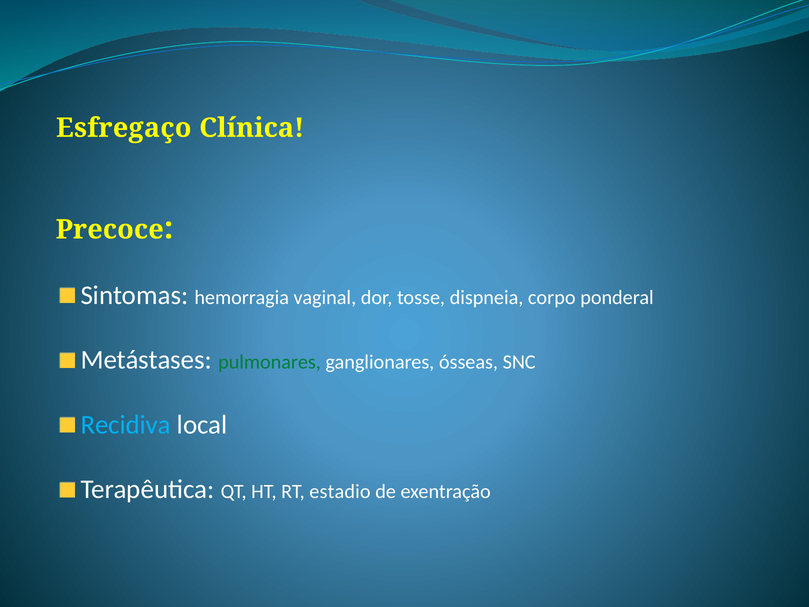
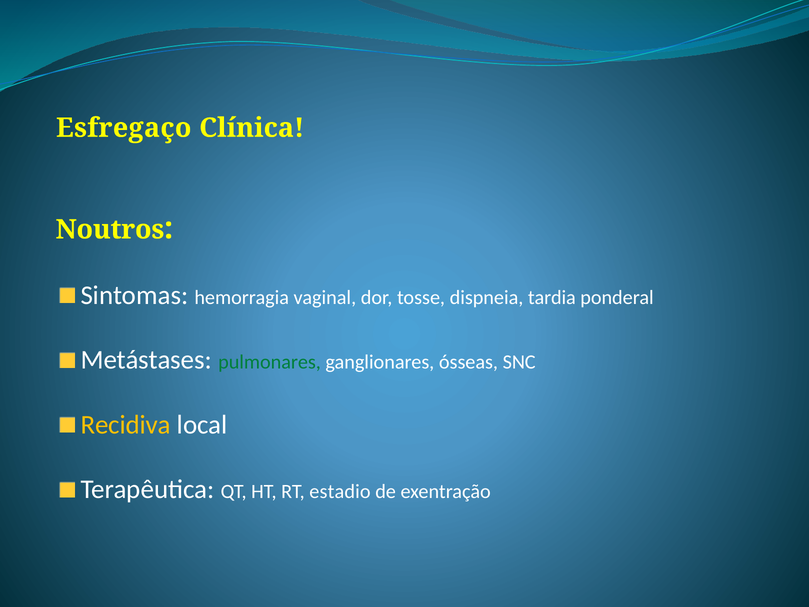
Precoce: Precoce -> Noutros (110, 229)
corpo: corpo -> tardia (552, 297)
Recidiva colour: light blue -> yellow (126, 425)
